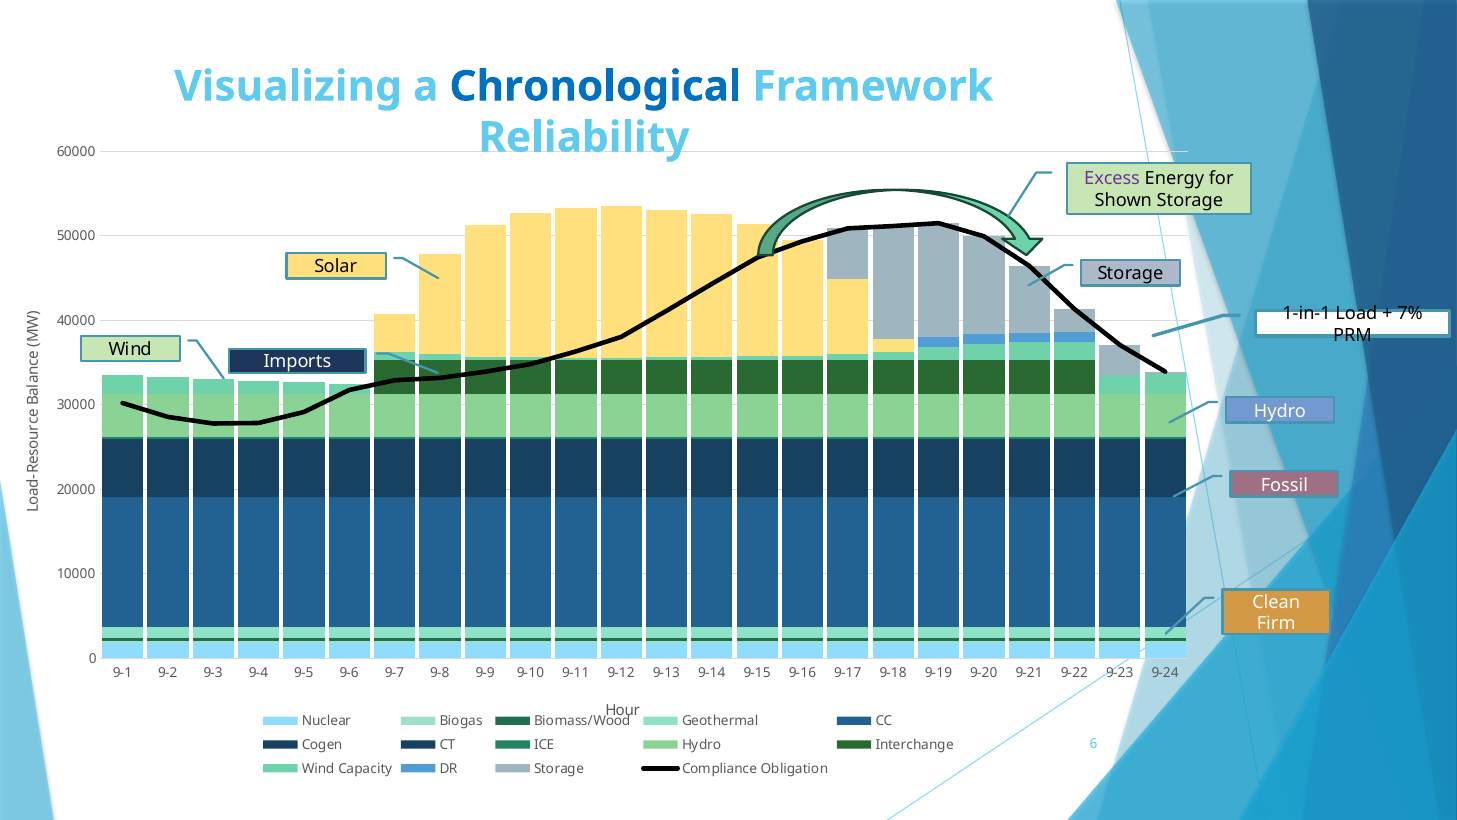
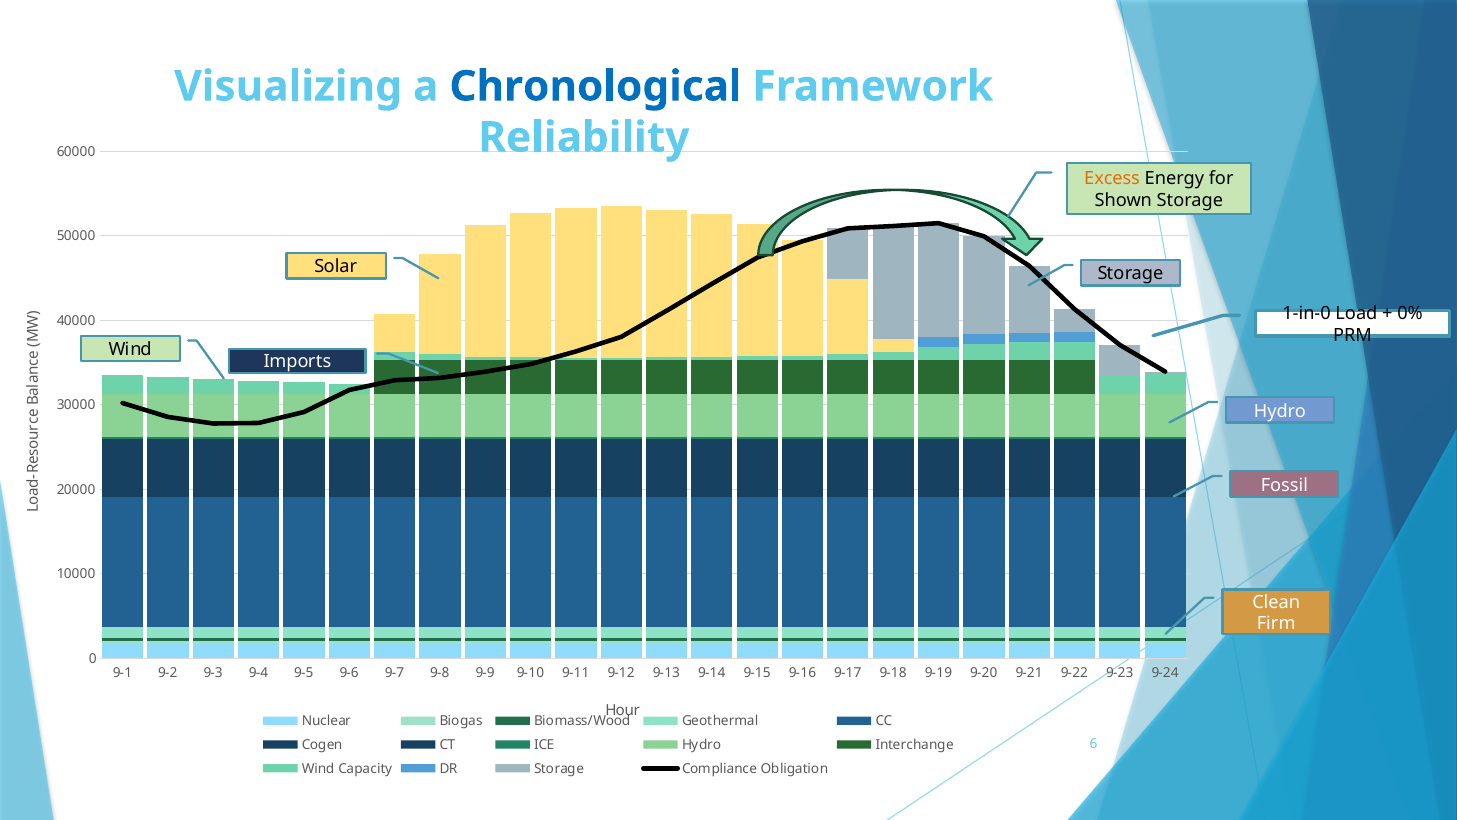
Excess colour: purple -> orange (1112, 179)
1-in-1: 1-in-1 -> 1-in-0 (1307, 313)
7%: 7% -> 0% (1410, 313)
